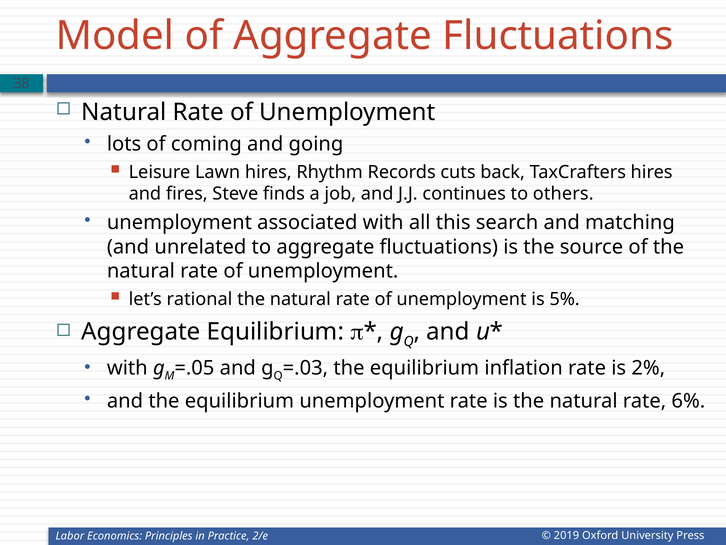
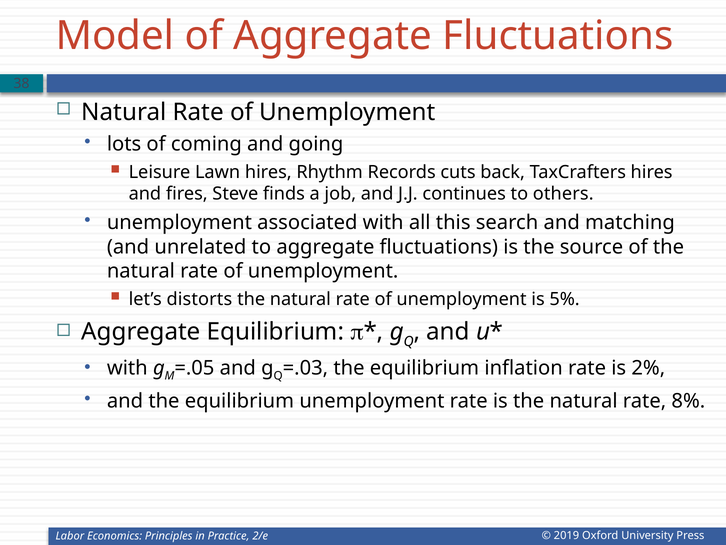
rational: rational -> distorts (199, 299)
6%: 6% -> 8% (688, 401)
